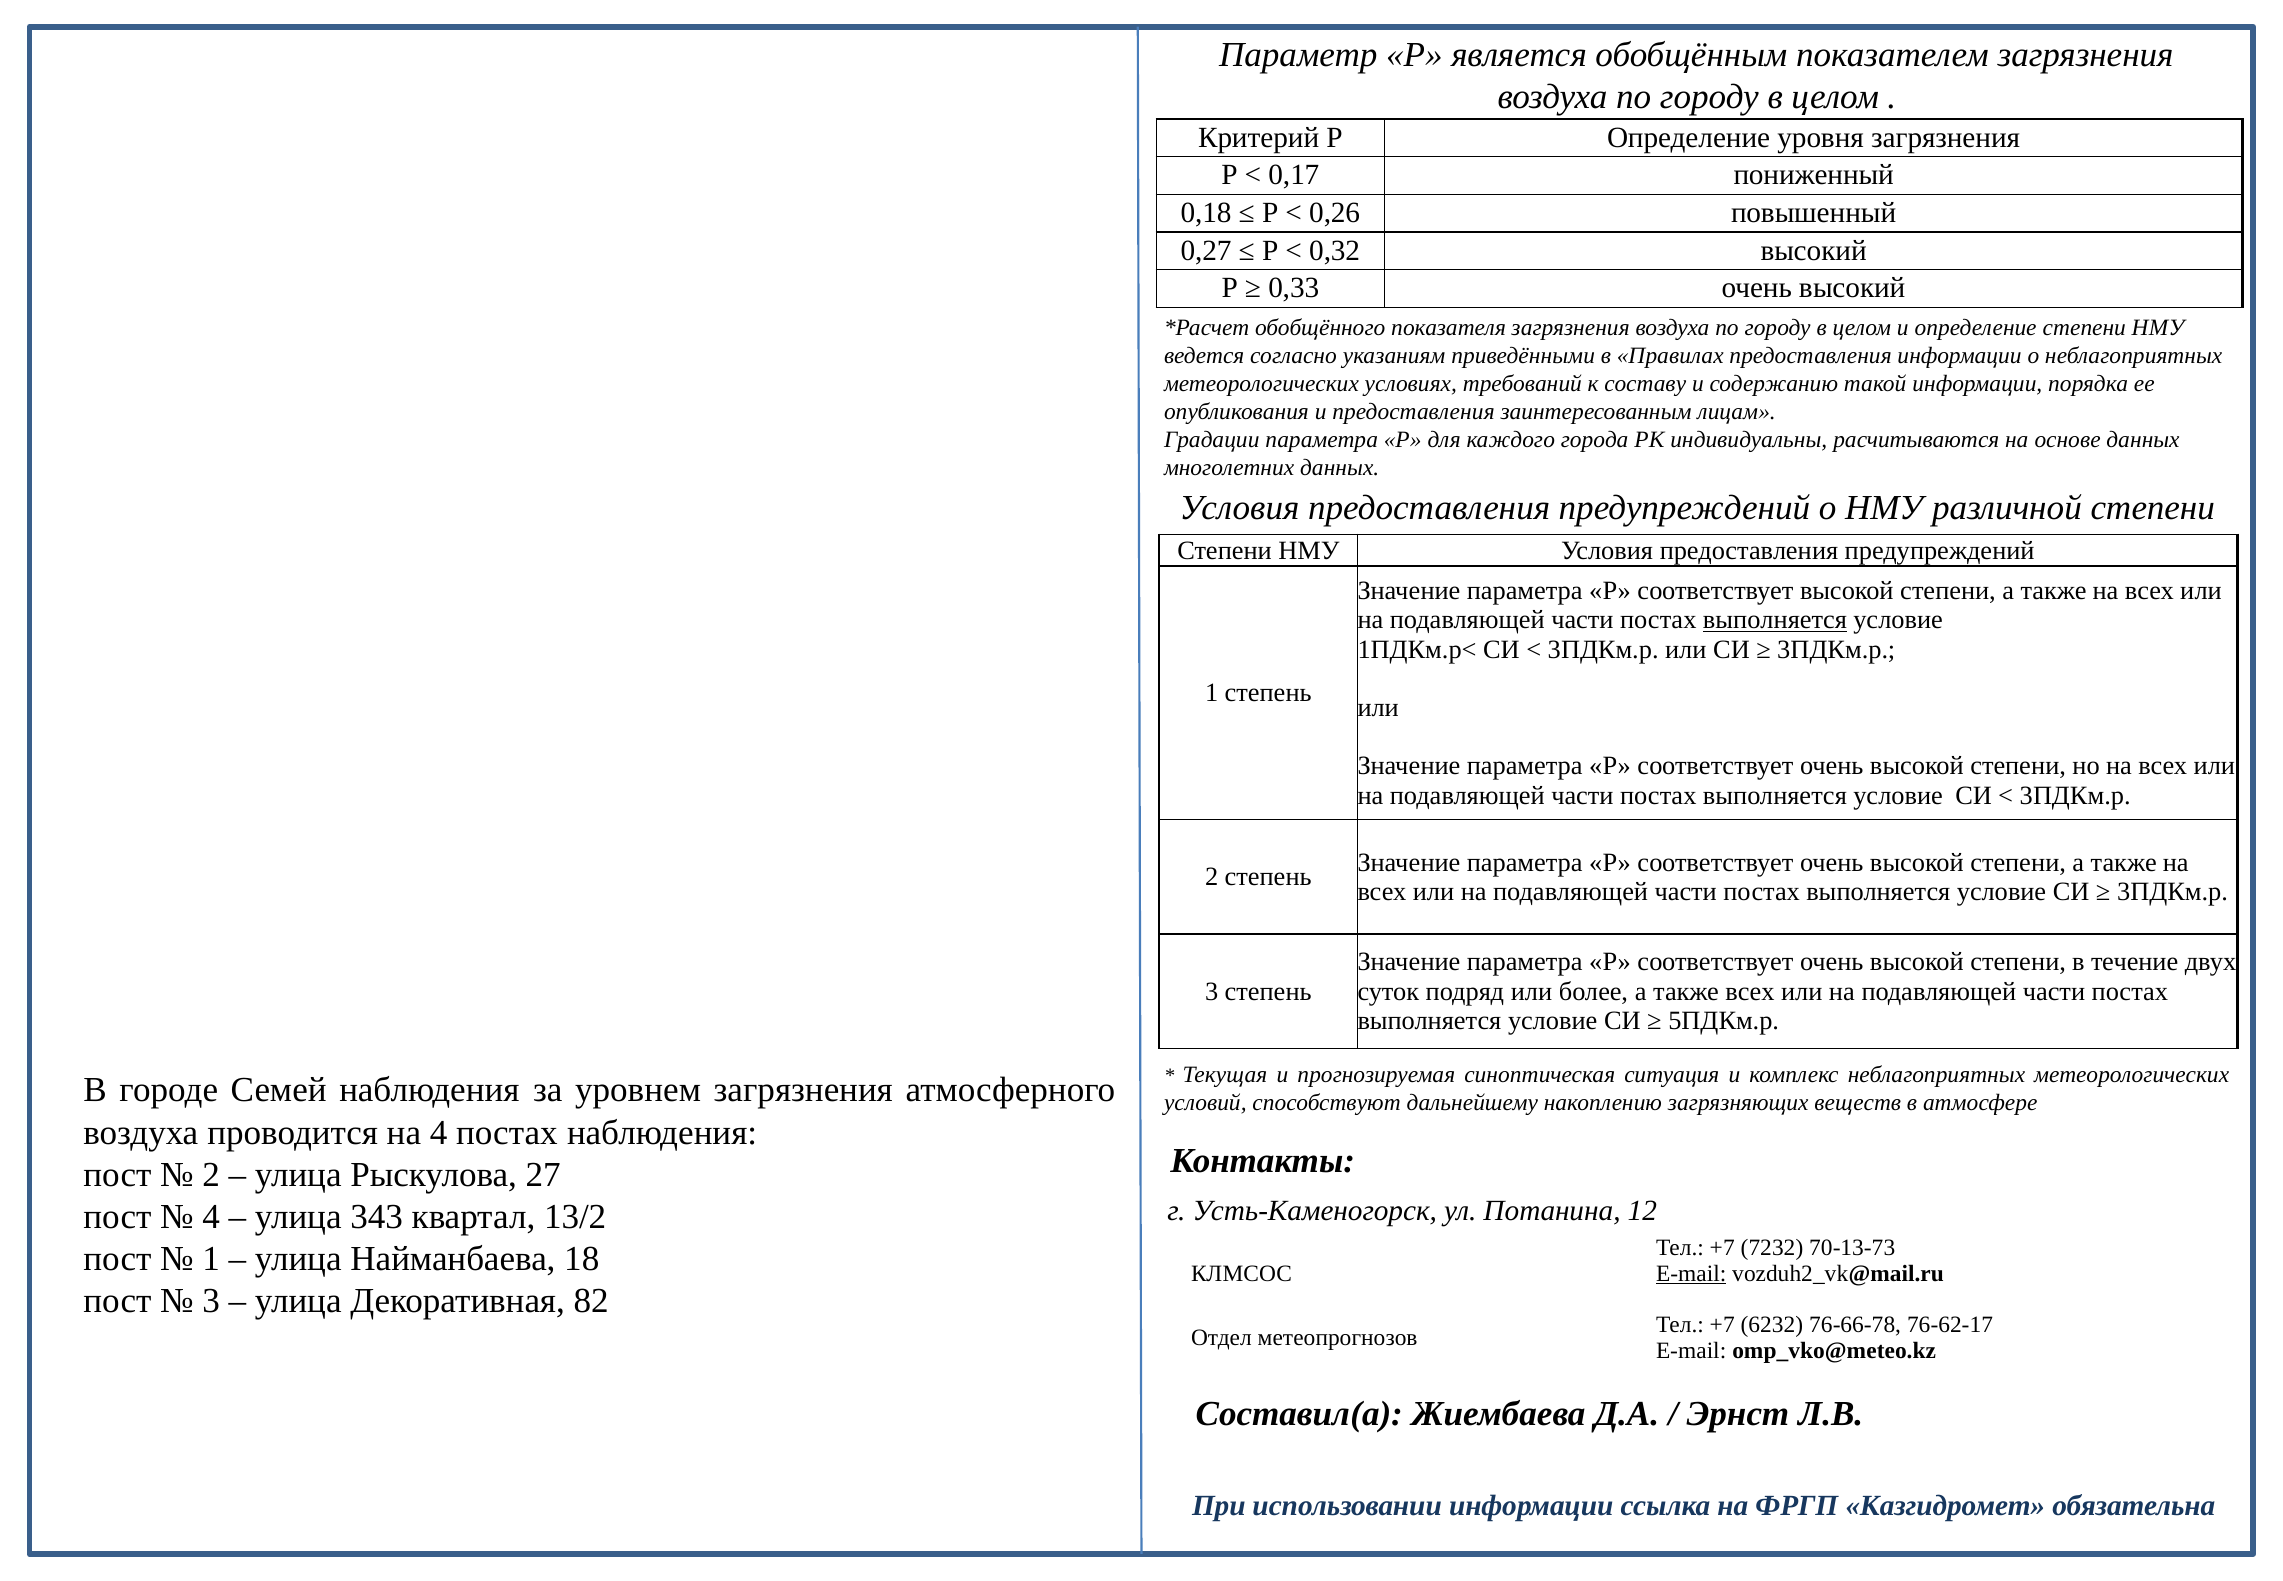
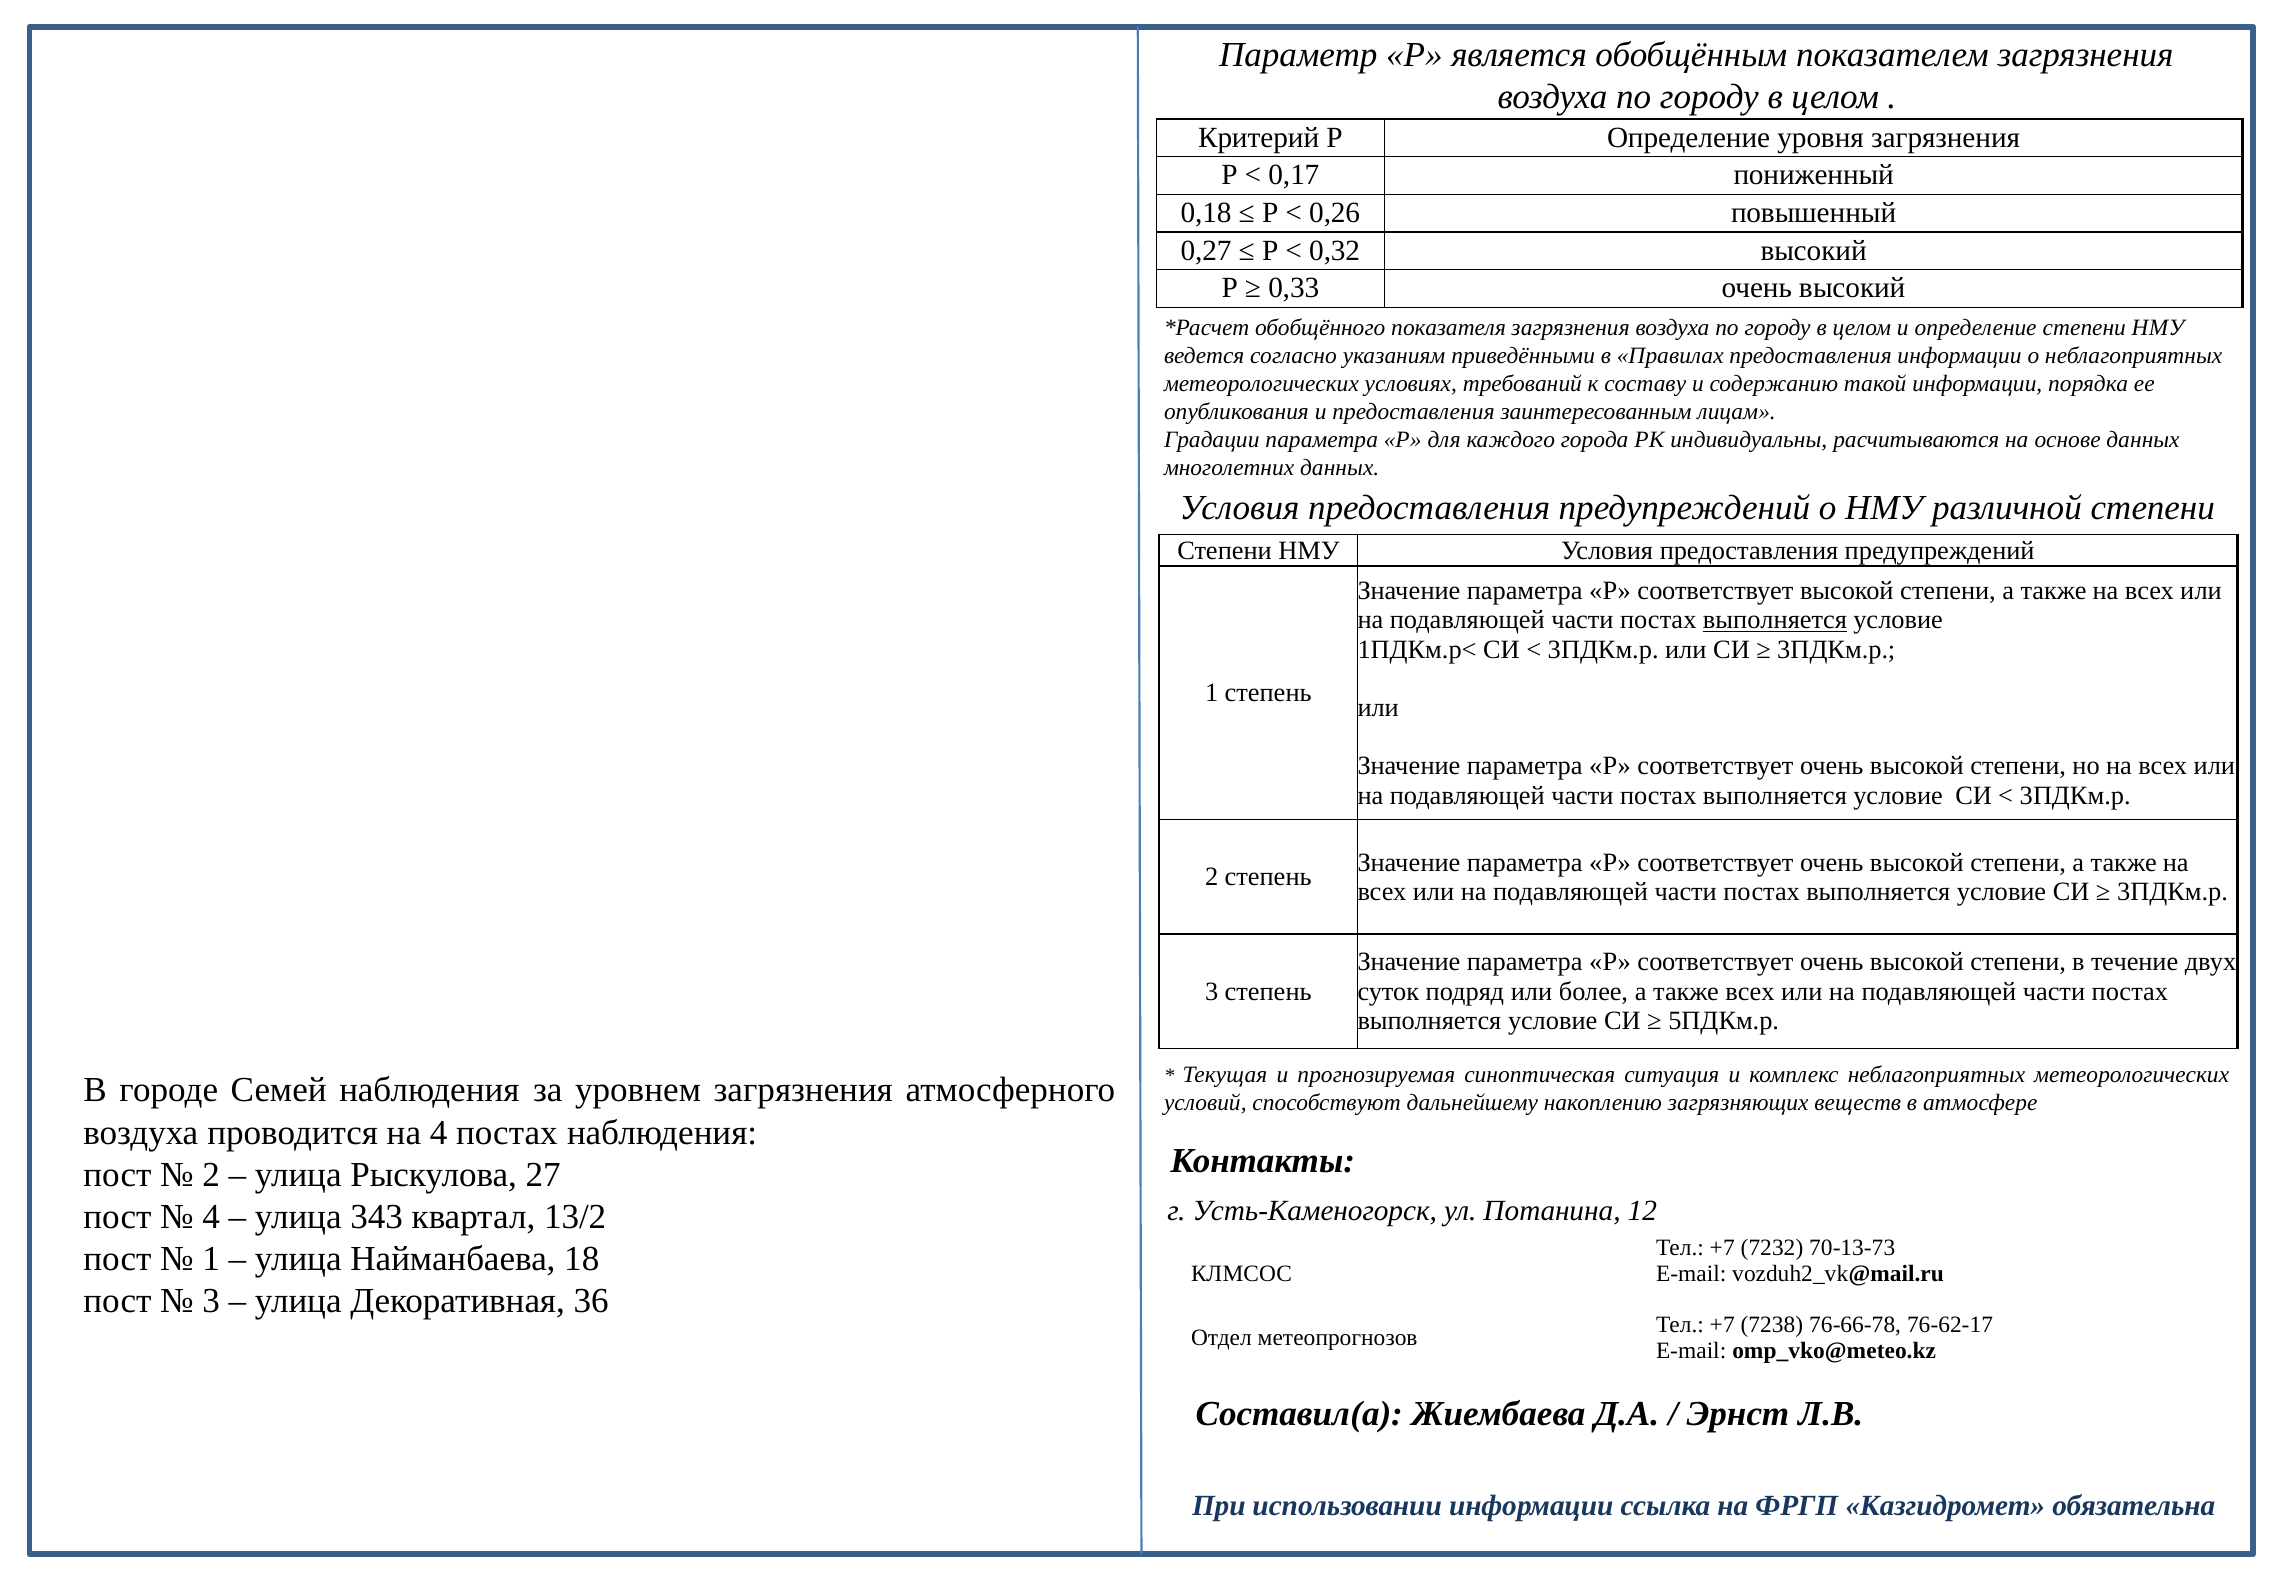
E-mail underline: present -> none (1691, 1273)
82: 82 -> 36 (591, 1301)
6232: 6232 -> 7238 (1772, 1324)
